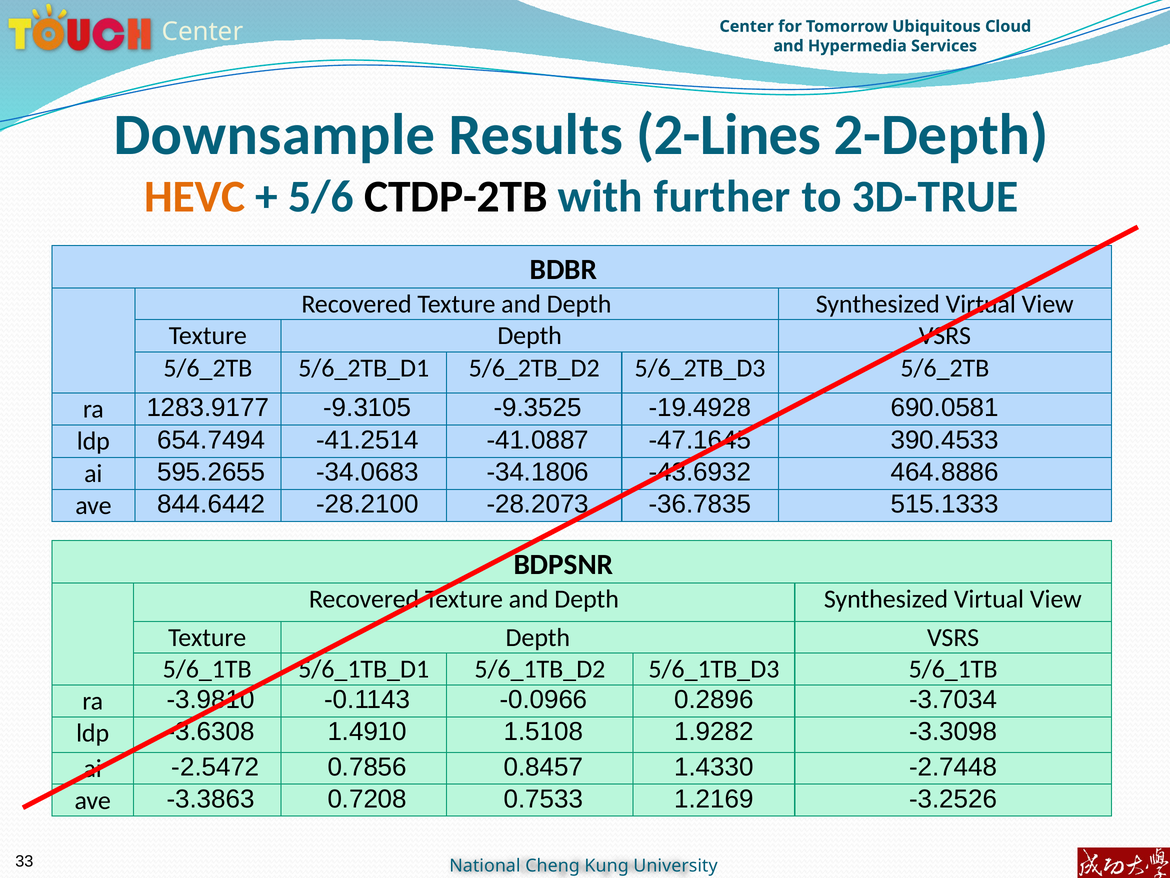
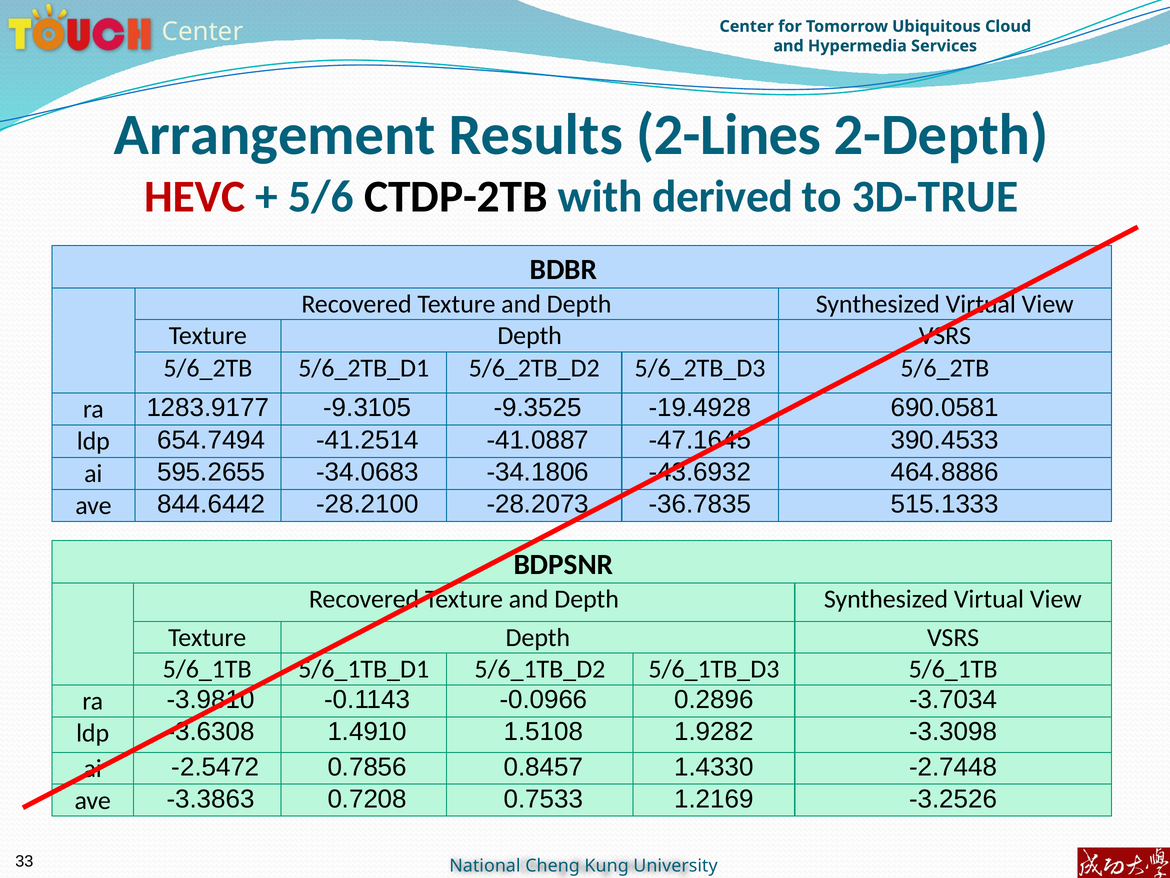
Downsample: Downsample -> Arrangement (275, 135)
HEVC colour: orange -> red (195, 196)
further: further -> derived (723, 196)
